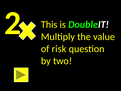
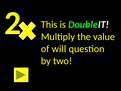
risk: risk -> will (59, 49)
